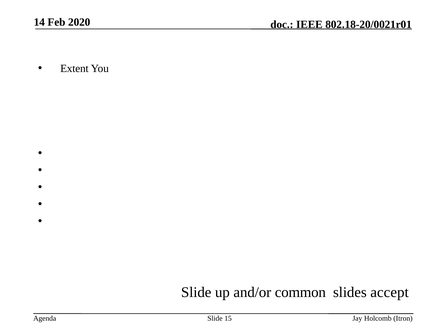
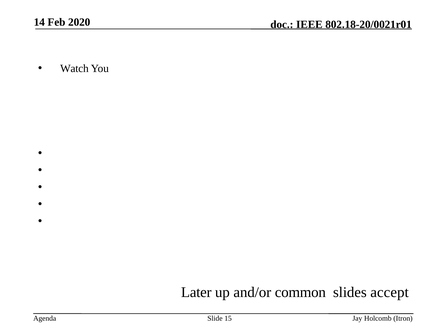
Extent: Extent -> Watch (74, 69)
Slide: Slide -> Later (196, 293)
